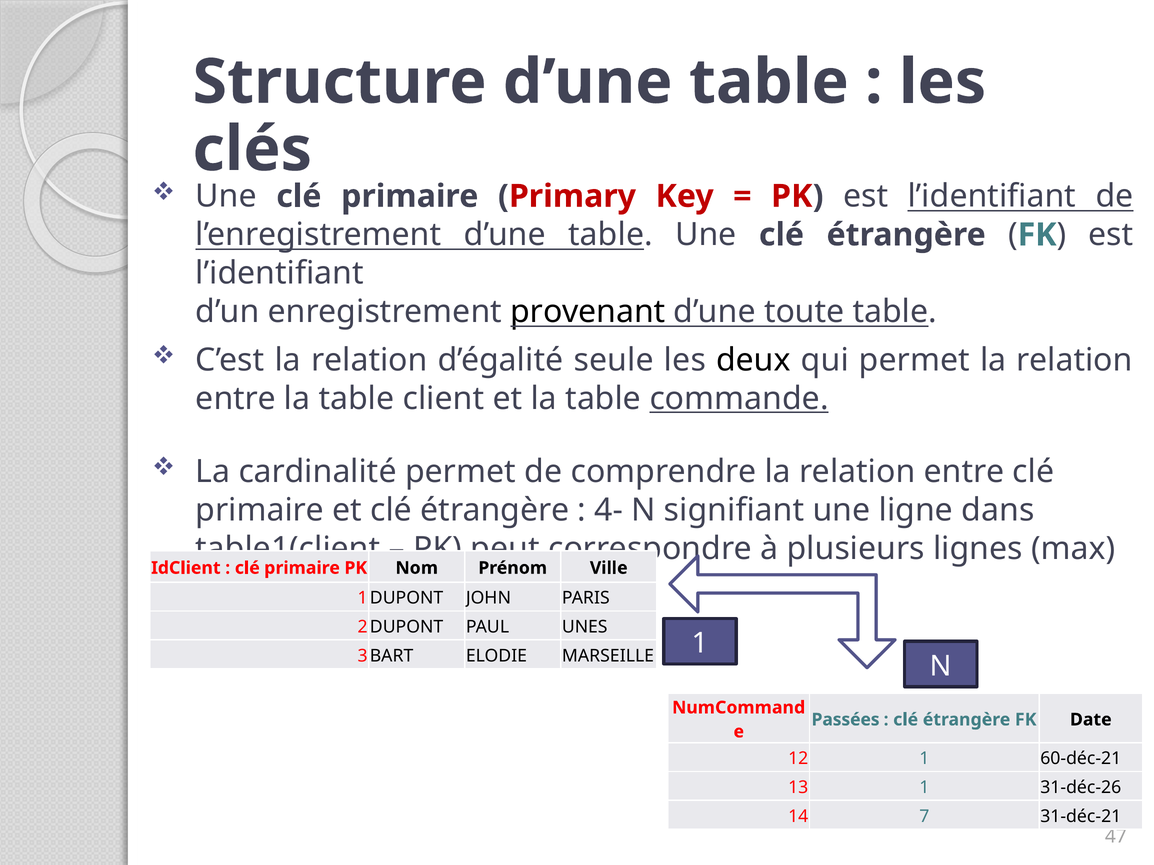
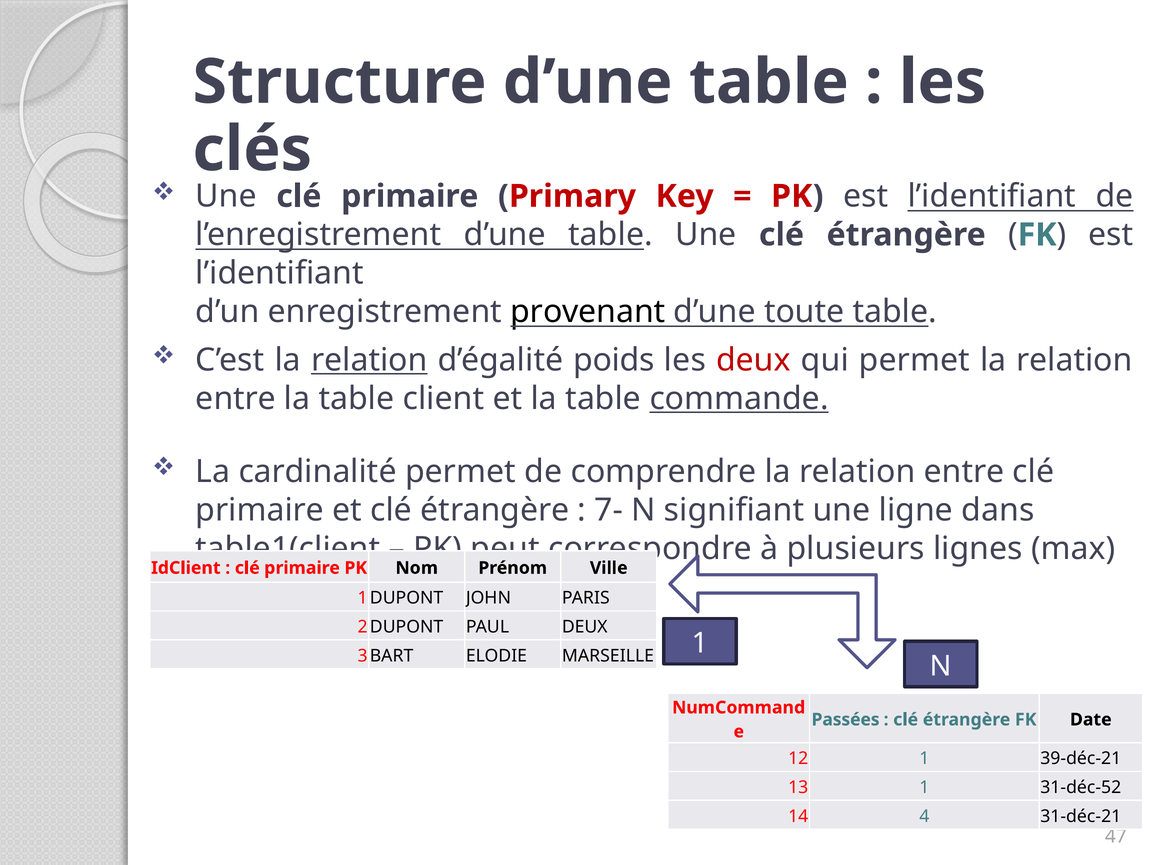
relation underline: none -> present (369, 360)
seule: seule -> poids (614, 360)
deux colour: black -> red (753, 360)
4-: 4- -> 7- (609, 510)
PAUL UNES: UNES -> DEUX (585, 627)
60-déc-21: 60-déc-21 -> 39-déc-21 (1081, 759)
31-déc-26: 31-déc-26 -> 31-déc-52 (1081, 788)
7: 7 -> 4 (924, 817)
